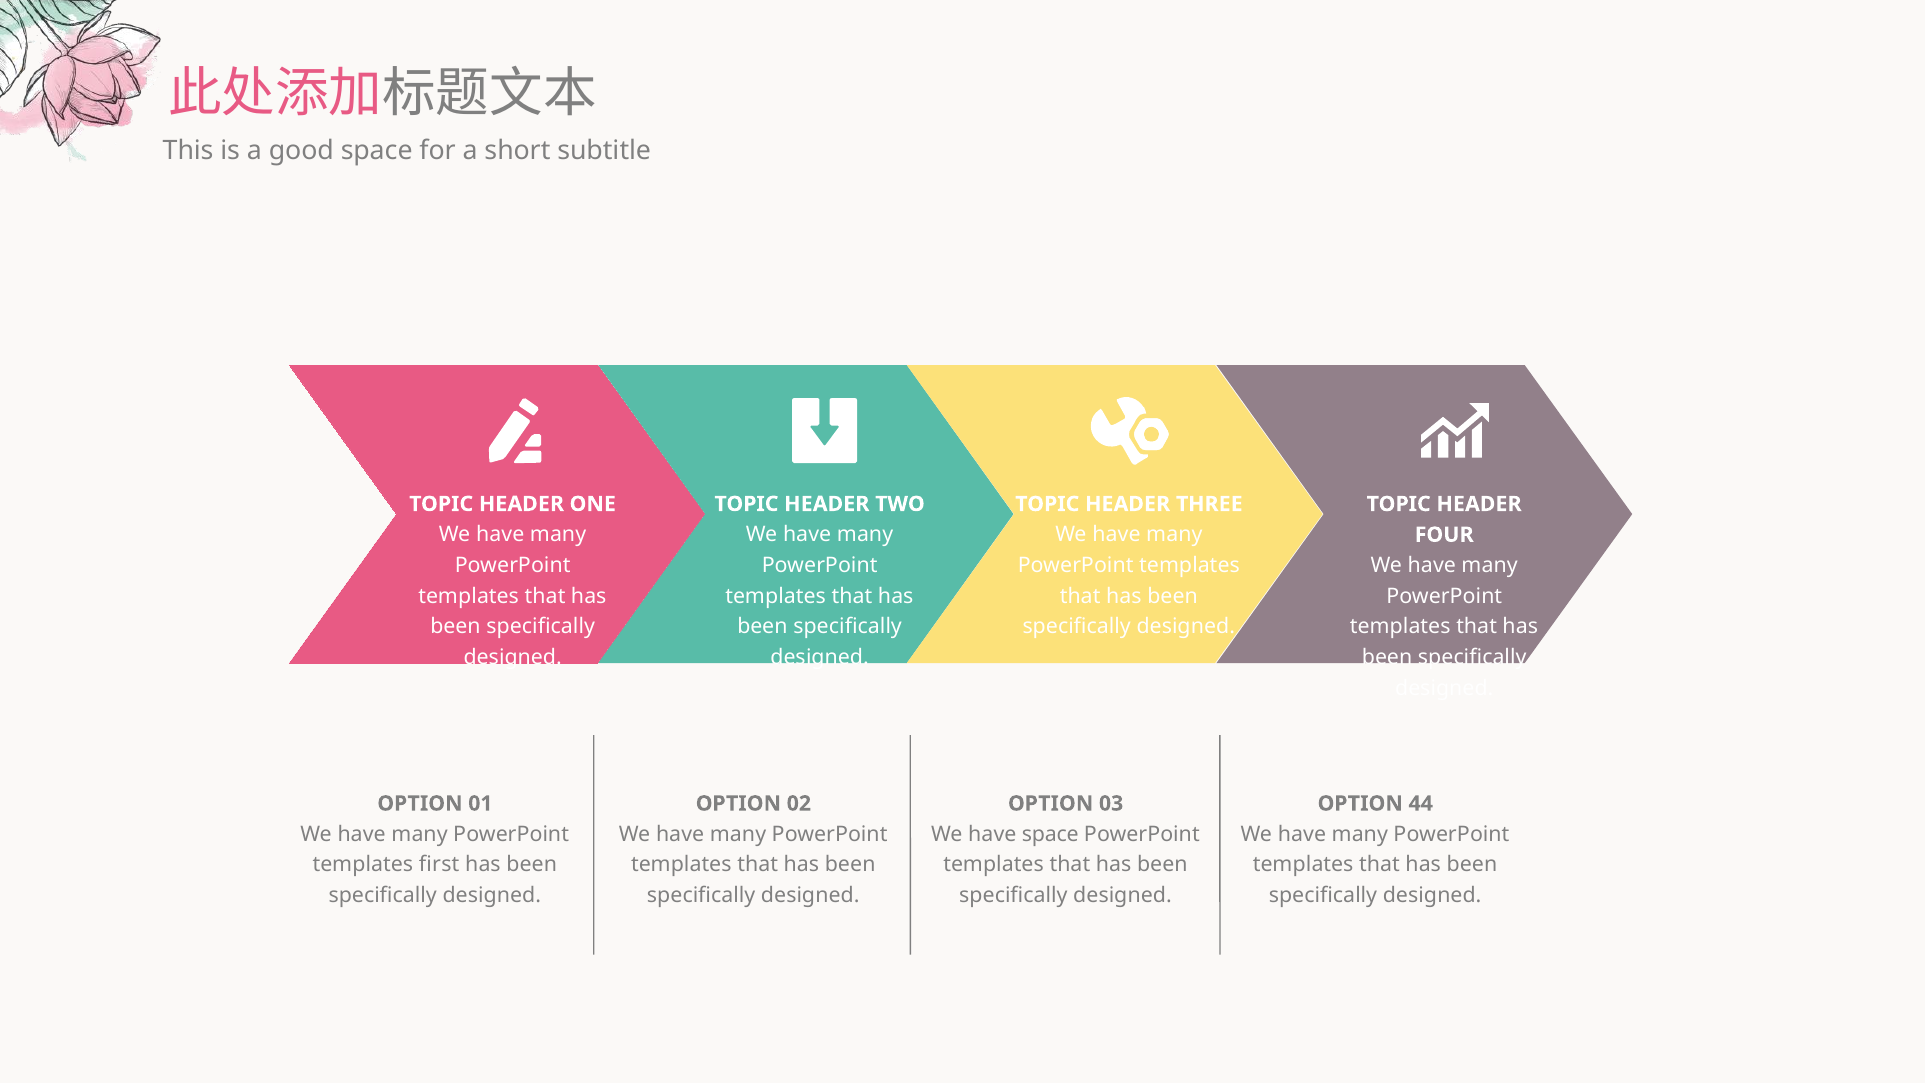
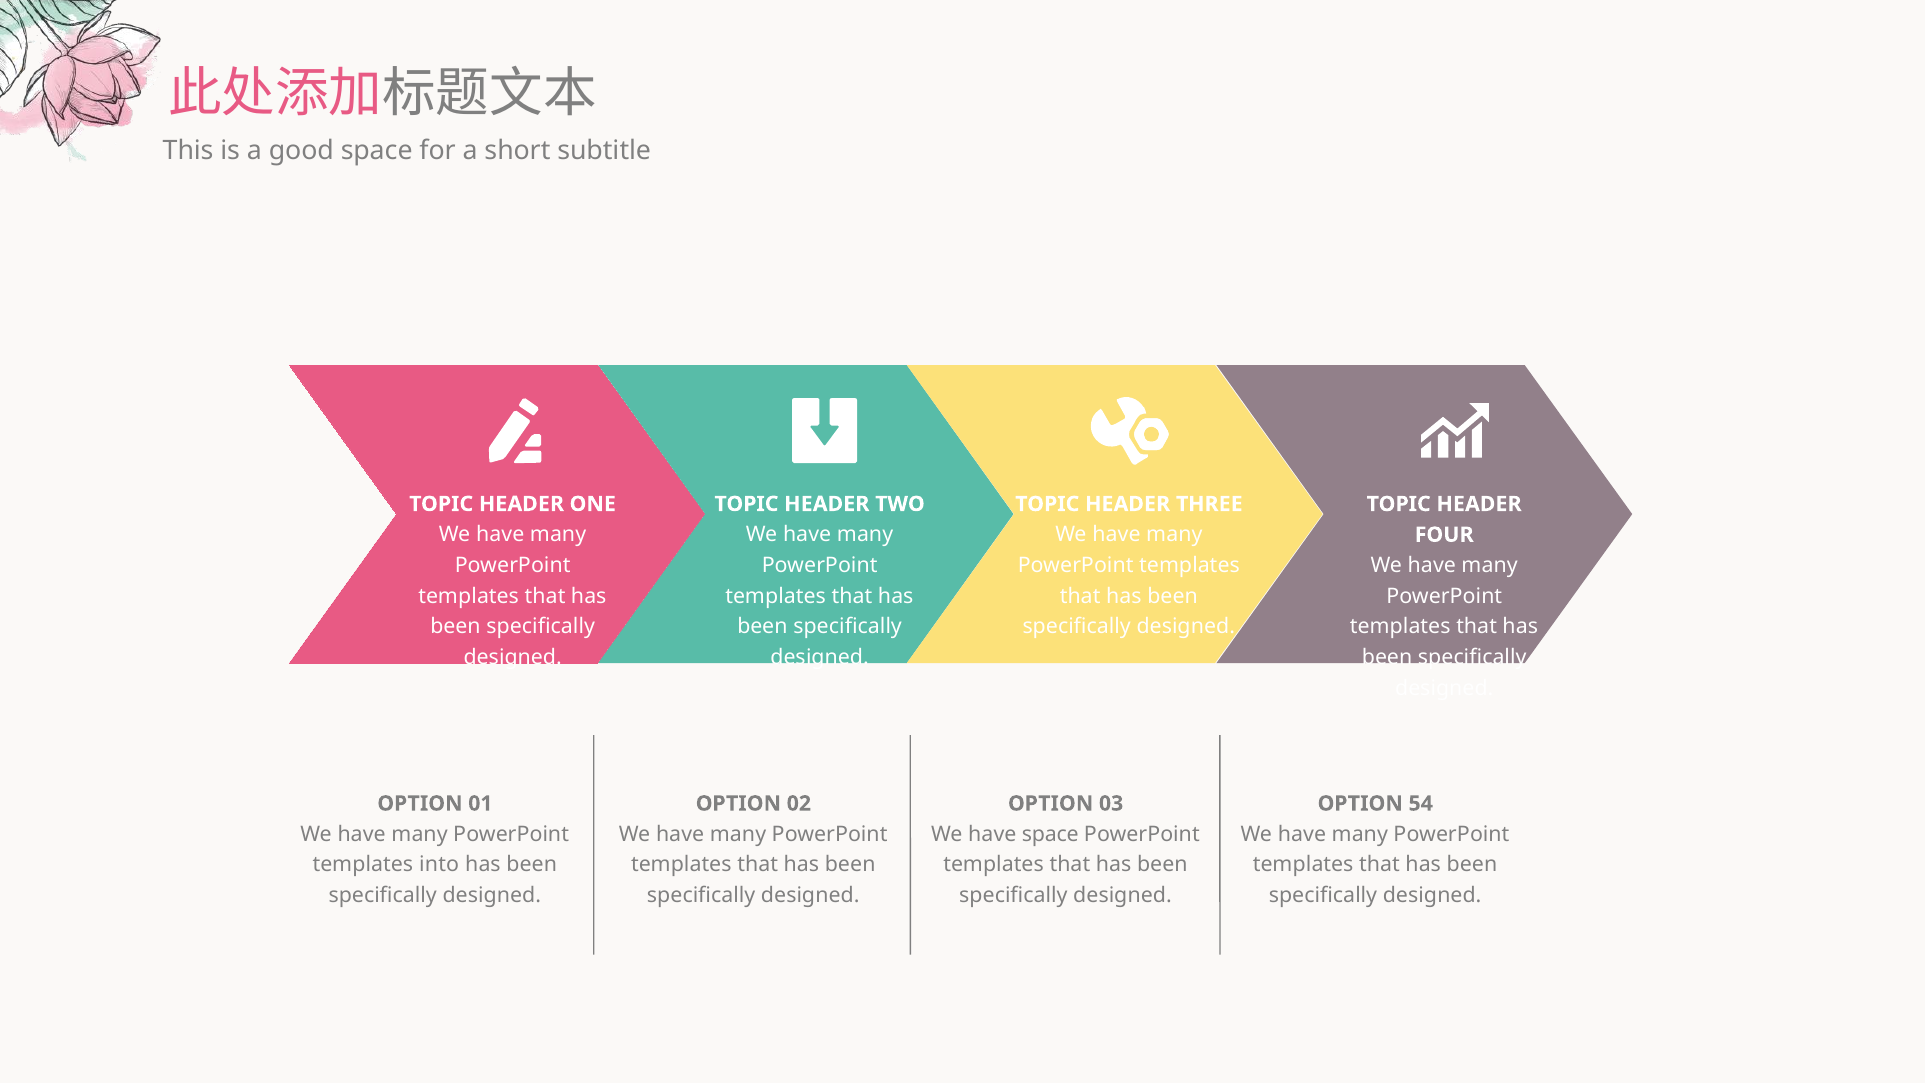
44: 44 -> 54 (1421, 803)
first: first -> into (439, 865)
